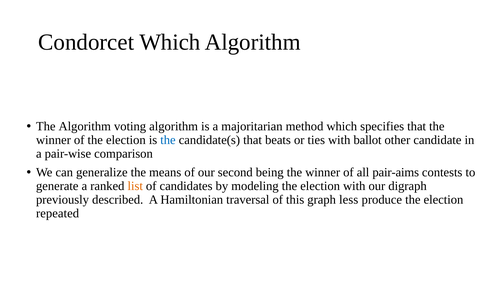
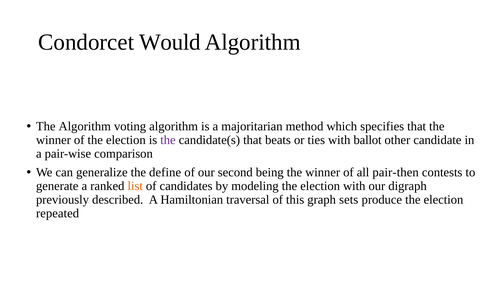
Condorcet Which: Which -> Would (170, 42)
the colour: blue -> purple (168, 140)
means: means -> define (165, 172)
pair-aims: pair-aims -> pair-then (396, 172)
less: less -> sets (349, 199)
